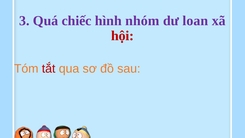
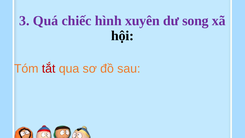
nhóm: nhóm -> xuyên (142, 21)
loan: loan -> song (195, 21)
hội colour: red -> black (122, 36)
